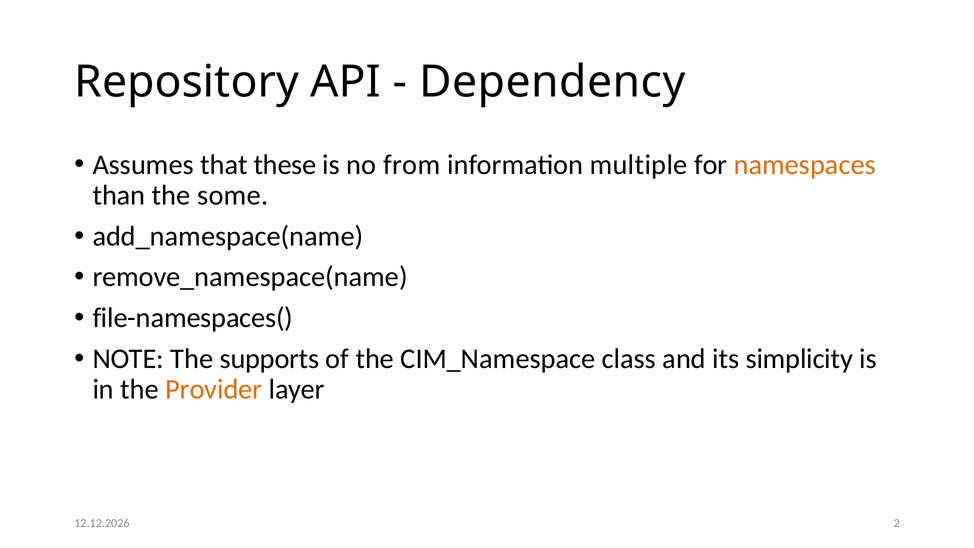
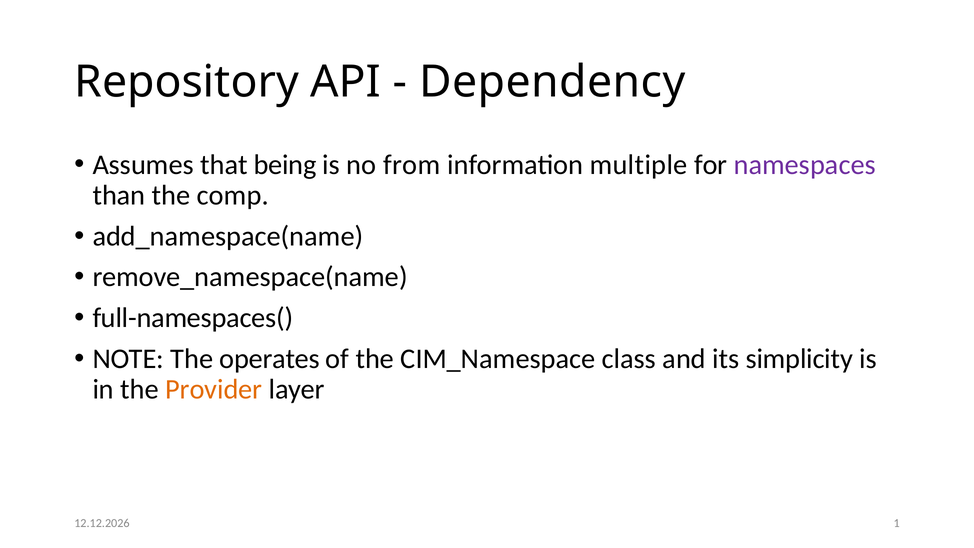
these: these -> being (285, 165)
namespaces colour: orange -> purple (805, 165)
some: some -> comp (233, 195)
file-namespaces(: file-namespaces( -> full-namespaces( (193, 318)
supports: supports -> operates (270, 359)
2: 2 -> 1 (897, 523)
